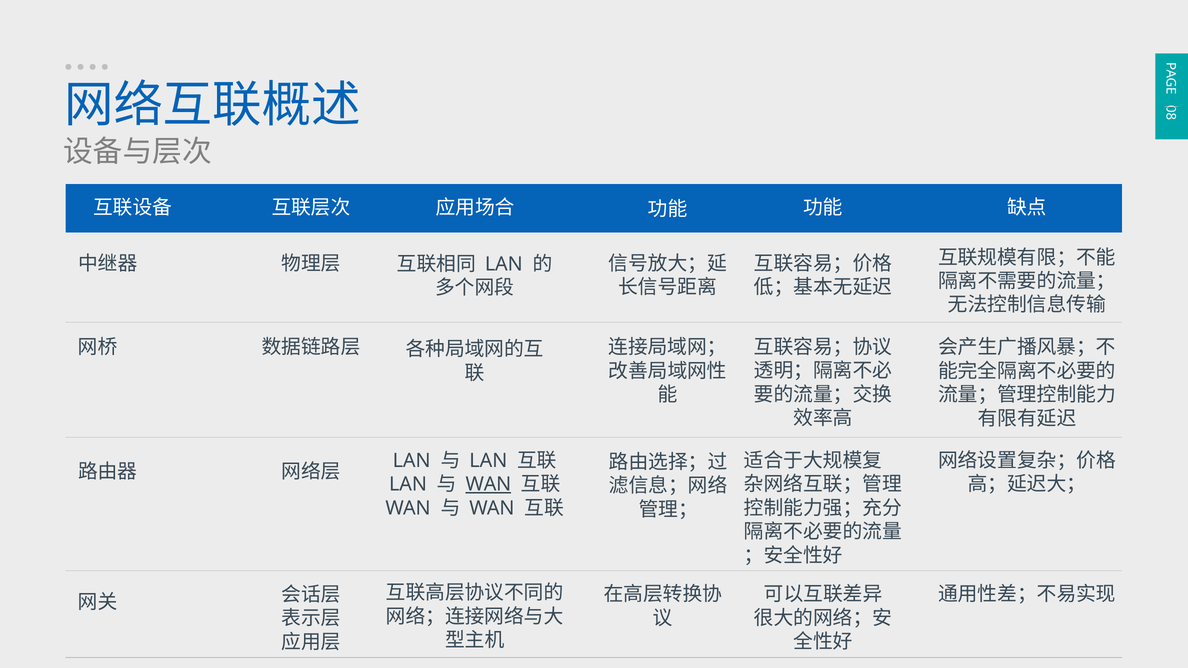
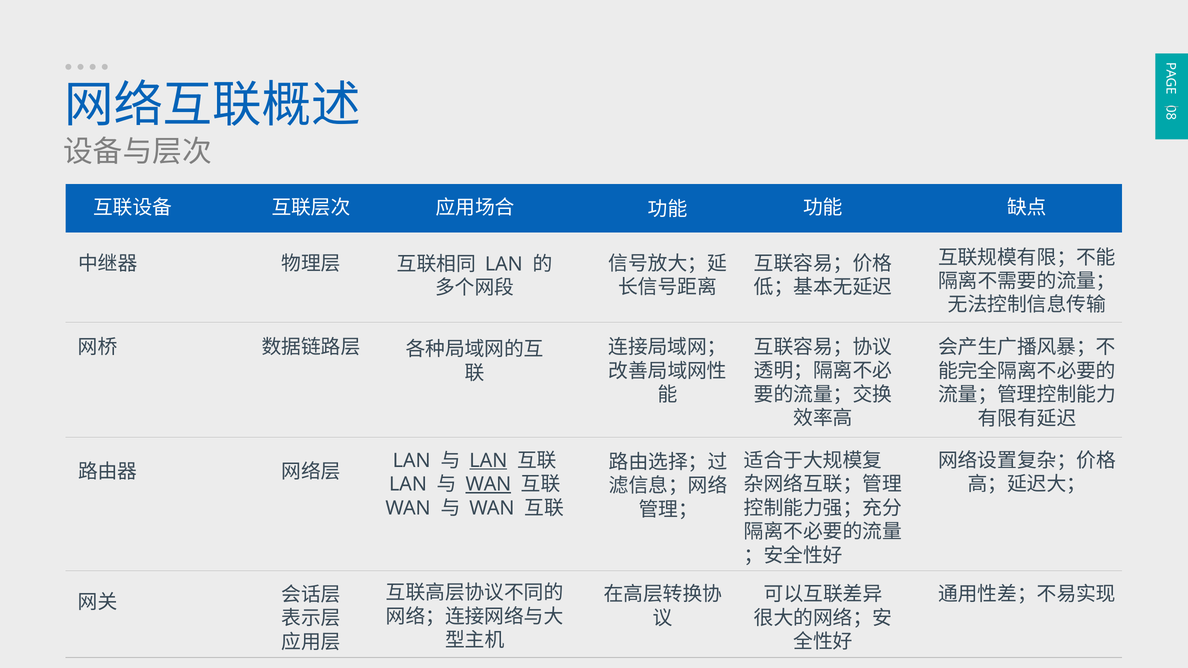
LAN underline: none -> present (488, 461)
